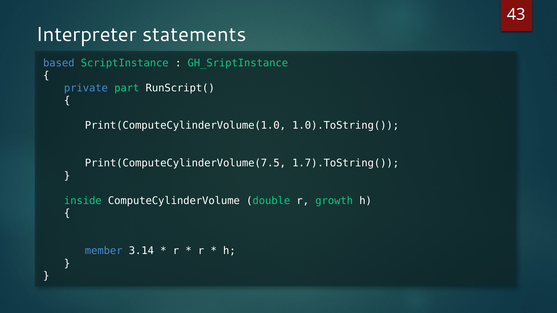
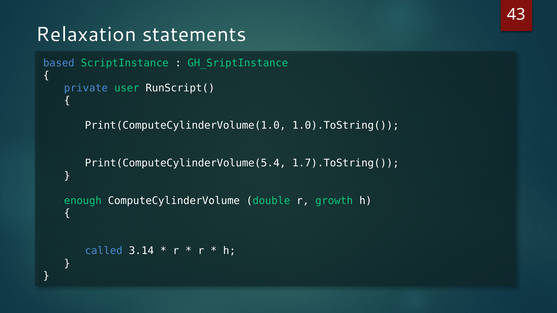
Interpreter: Interpreter -> Relaxation (86, 35)
part: part -> user (127, 88)
Print(ComputeCylinderVolume(7.5: Print(ComputeCylinderVolume(7.5 -> Print(ComputeCylinderVolume(5.4 (185, 163)
inside: inside -> enough (83, 201)
member: member -> called (104, 251)
